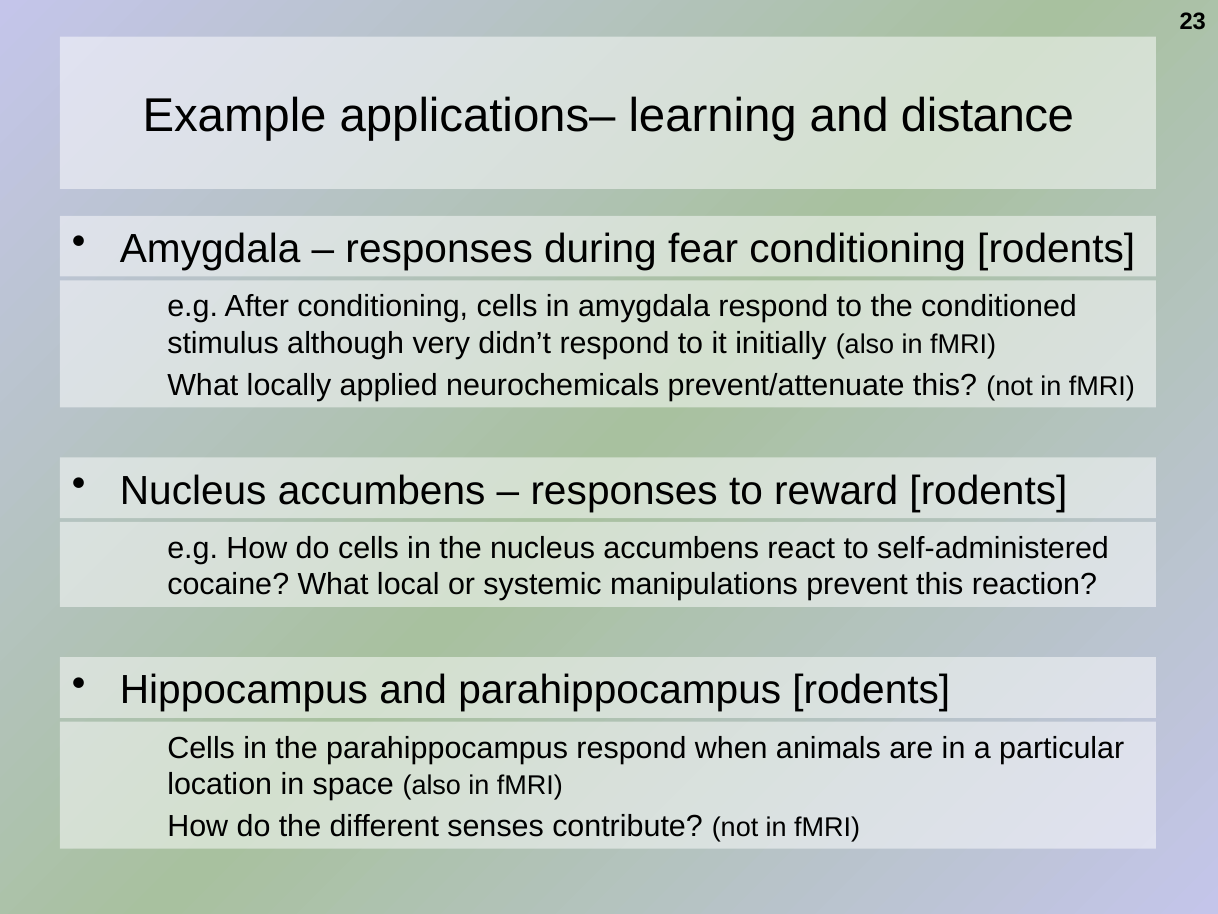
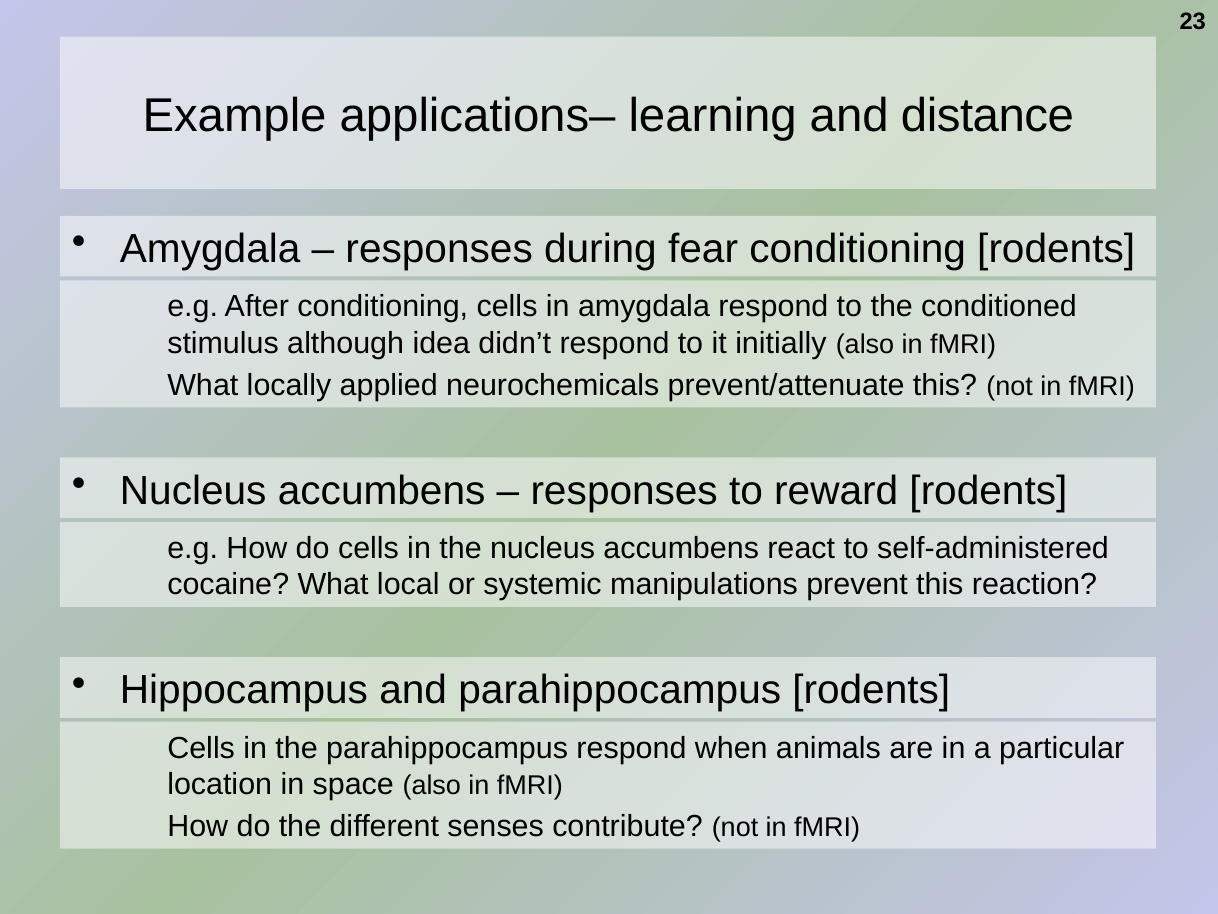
very: very -> idea (441, 343)
